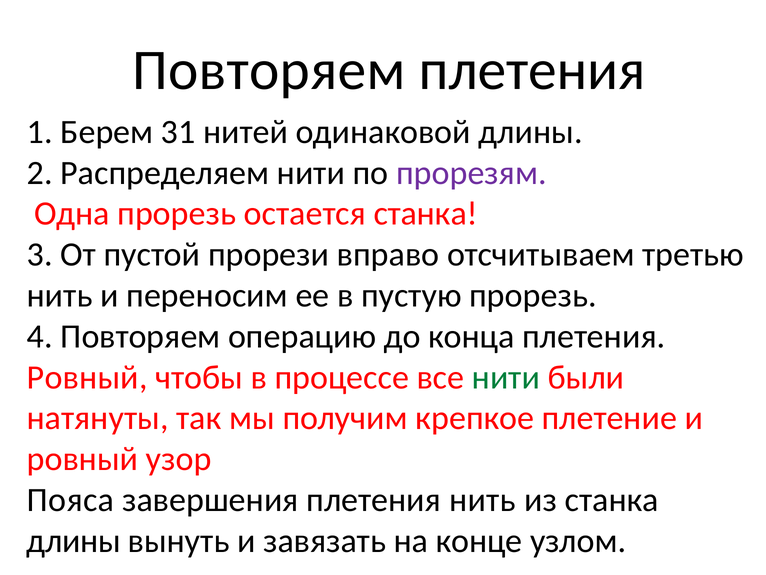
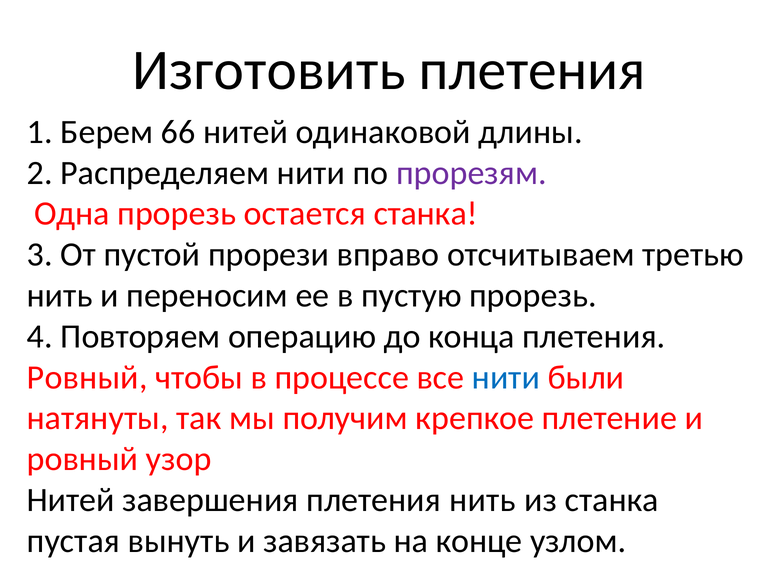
Повторяем: Повторяем -> Изготовить (269, 70)
31: 31 -> 66 (178, 132)
нити colour: green -> blue (506, 377)
Пояса: Пояса -> Нитей (71, 500)
длины: длины -> пустая (73, 540)
